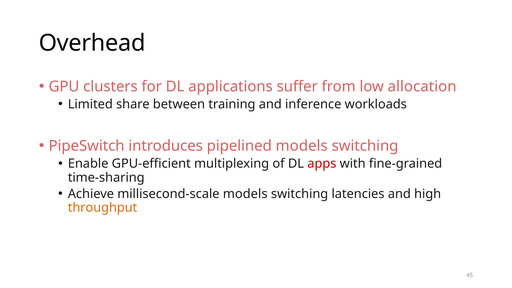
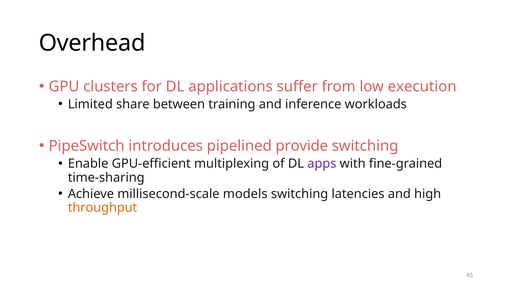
allocation: allocation -> execution (422, 87)
pipelined models: models -> provide (302, 146)
apps colour: red -> purple (322, 164)
